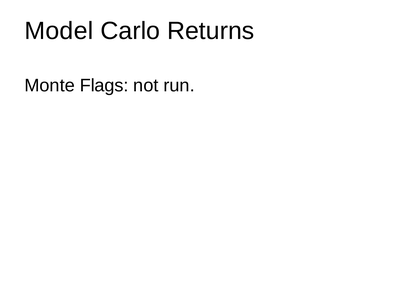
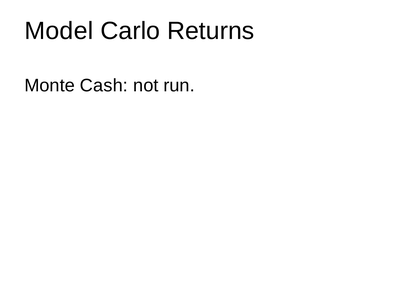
Flags: Flags -> Cash (104, 86)
